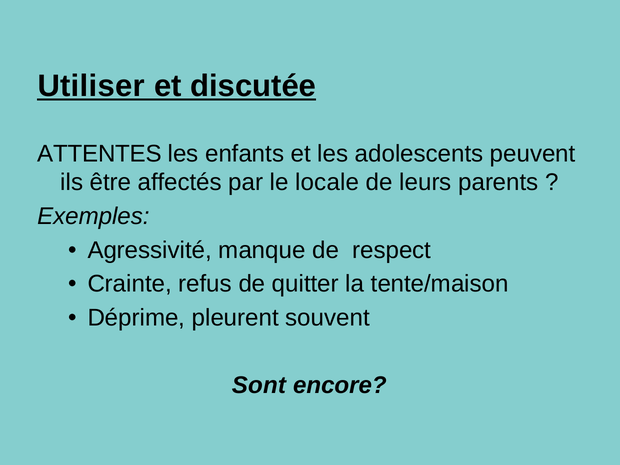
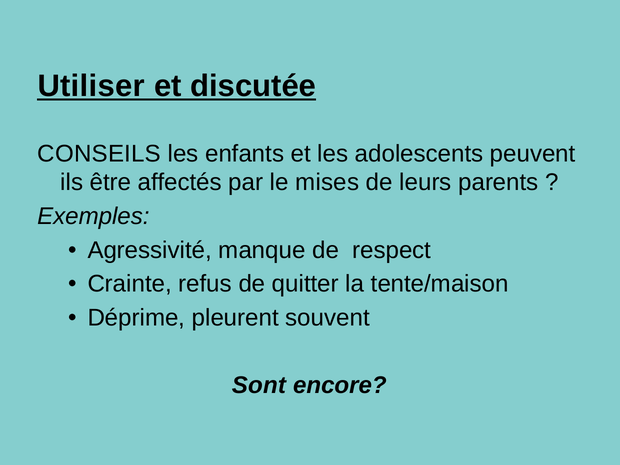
ATTENTES: ATTENTES -> CONSEILS (99, 154)
locale: locale -> mises (327, 183)
